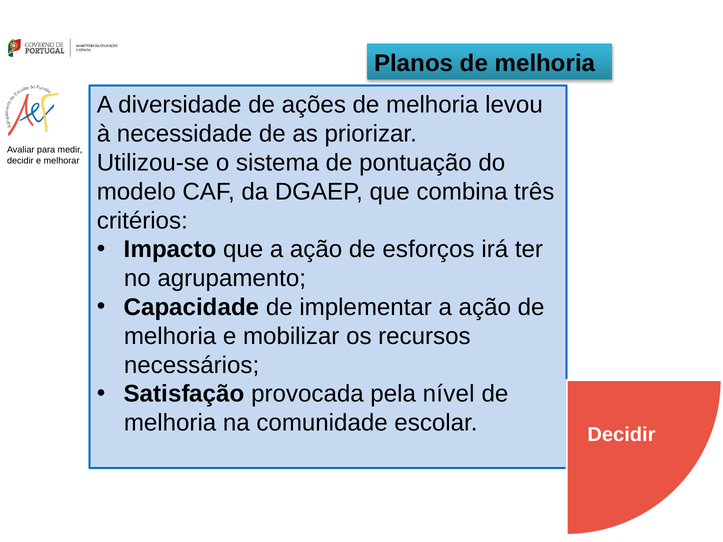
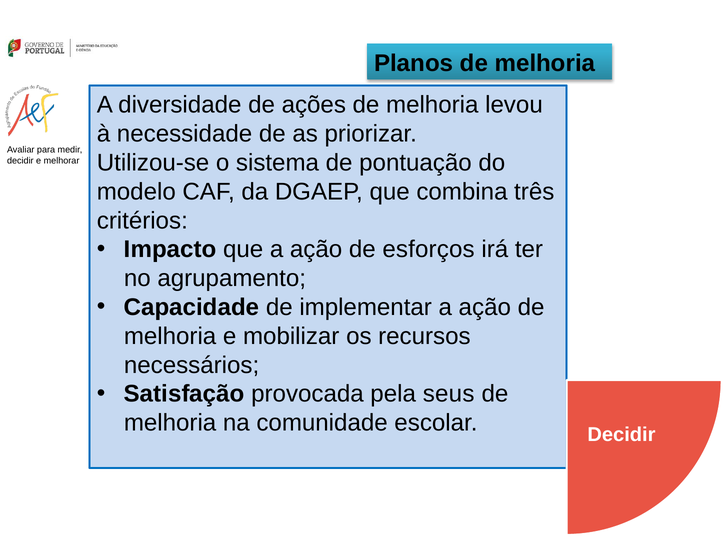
nível: nível -> seus (449, 394)
